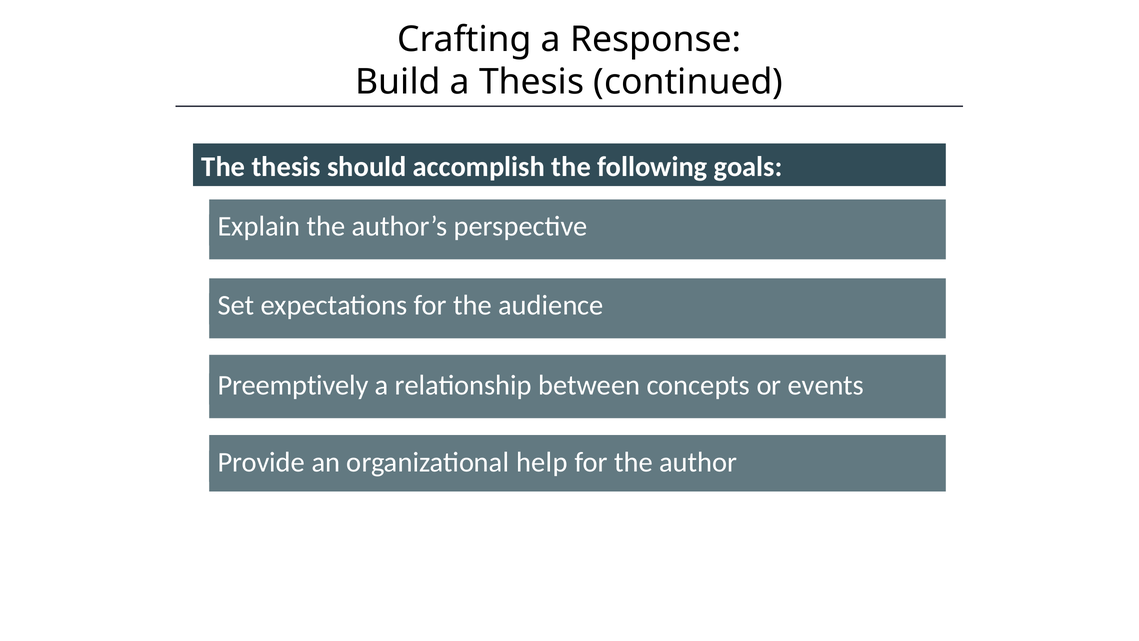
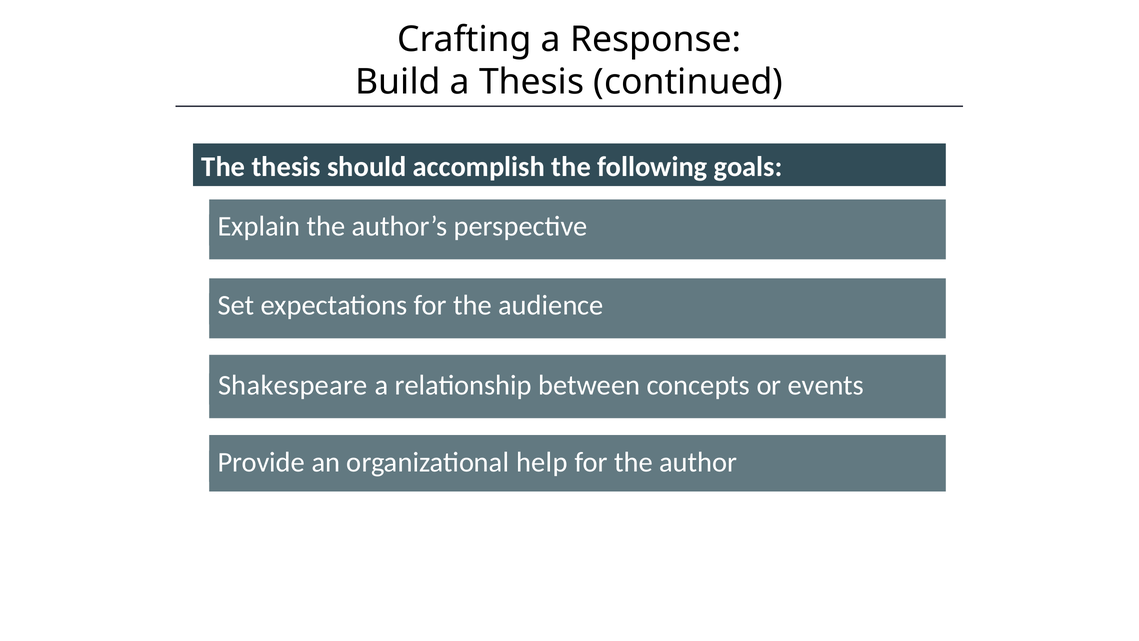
Preemptively: Preemptively -> Shakespeare (293, 385)
